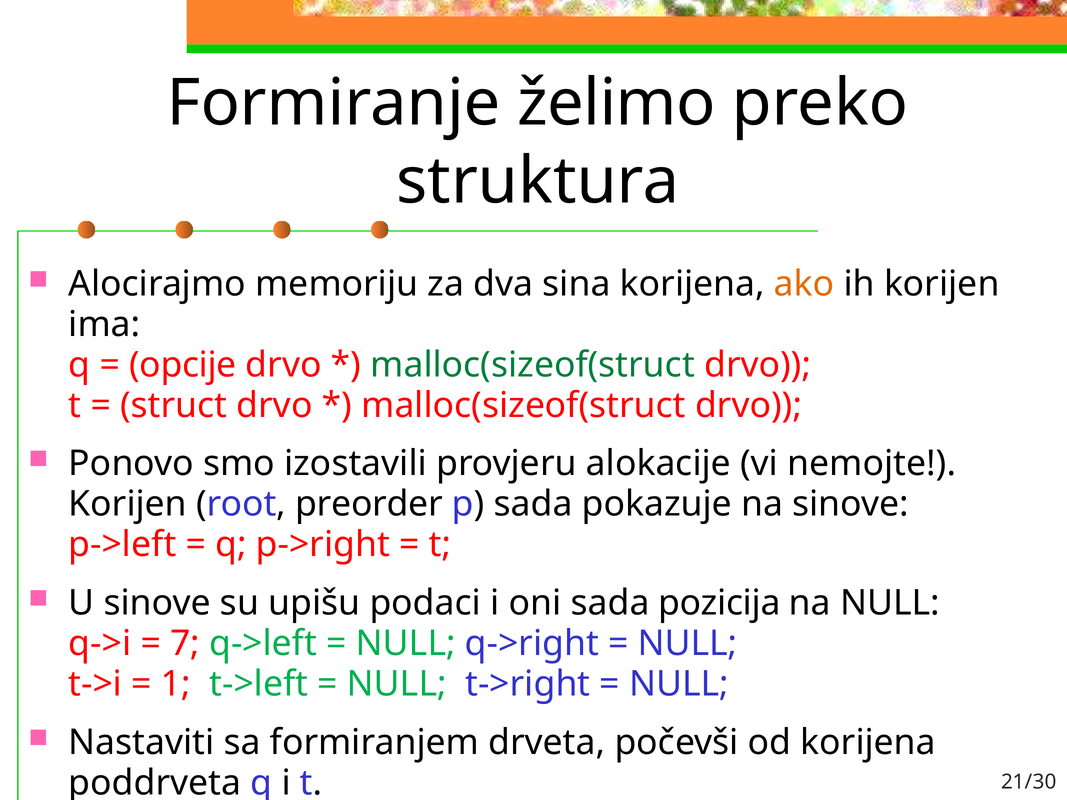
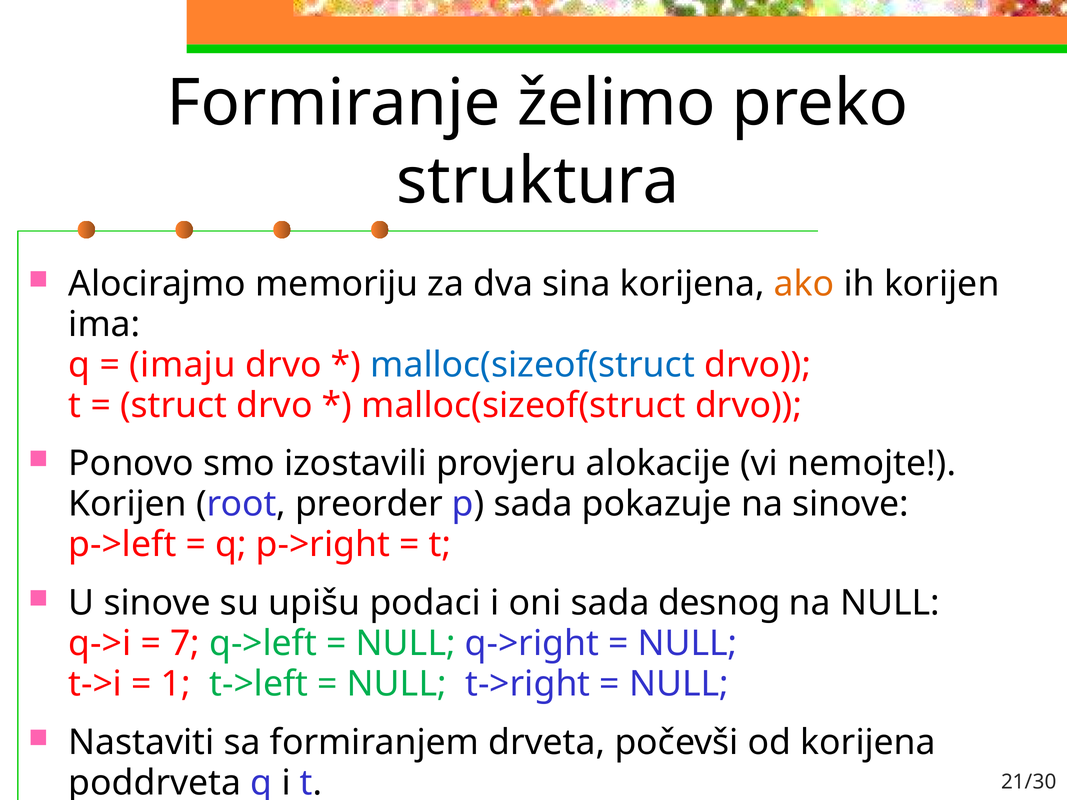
opcije: opcije -> imaju (182, 365)
malloc(sizeof(struct colour: green -> blue (533, 365)
pozicija: pozicija -> desnog (719, 603)
